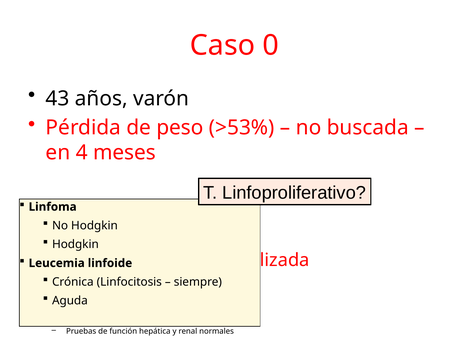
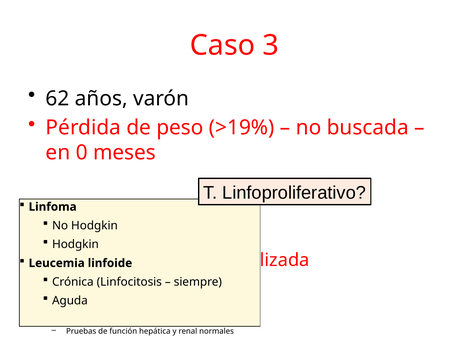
0: 0 -> 3 (271, 45)
43: 43 -> 62 (58, 98)
>53%: >53% -> >19% (242, 128)
4: 4 -> 0 (82, 153)
